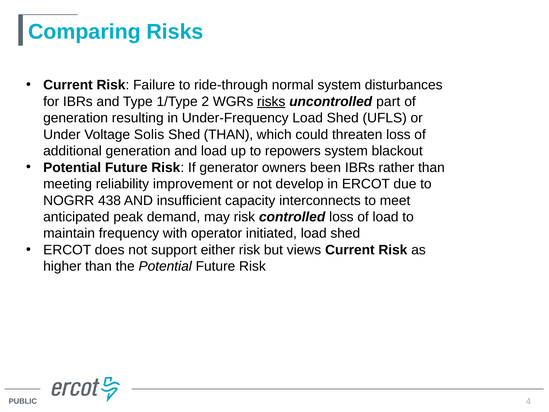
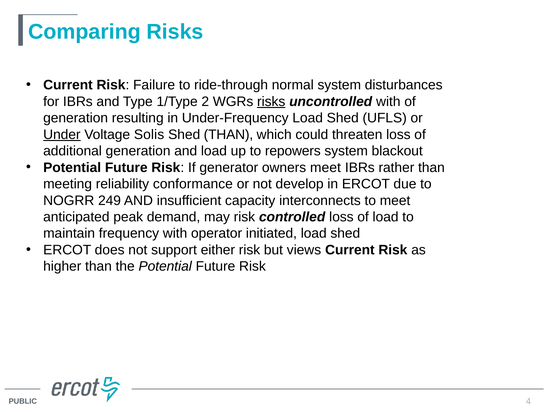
uncontrolled part: part -> with (388, 102)
Under underline: none -> present (62, 134)
owners been: been -> meet (326, 167)
improvement: improvement -> conformance (193, 184)
438: 438 -> 249 (110, 200)
